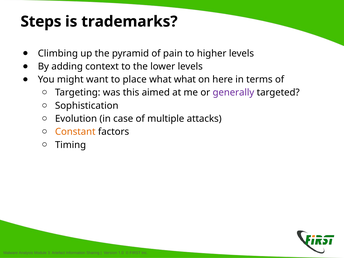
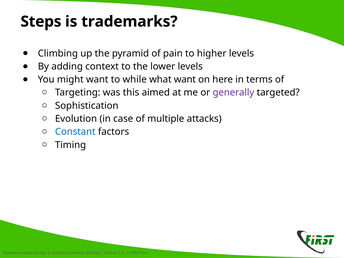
place: place -> while (135, 80)
what what: what -> want (185, 80)
Constant colour: orange -> blue (75, 132)
